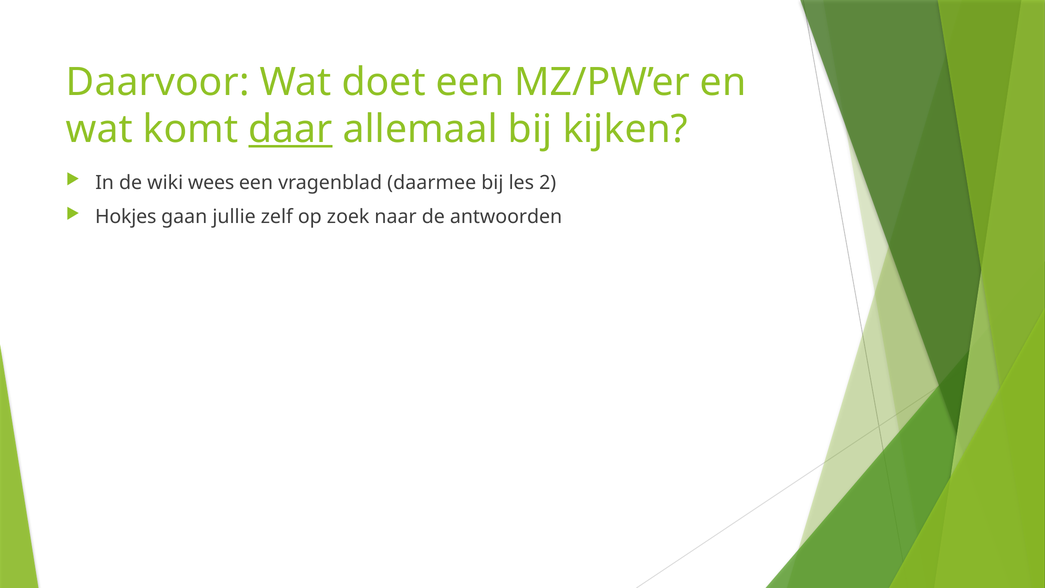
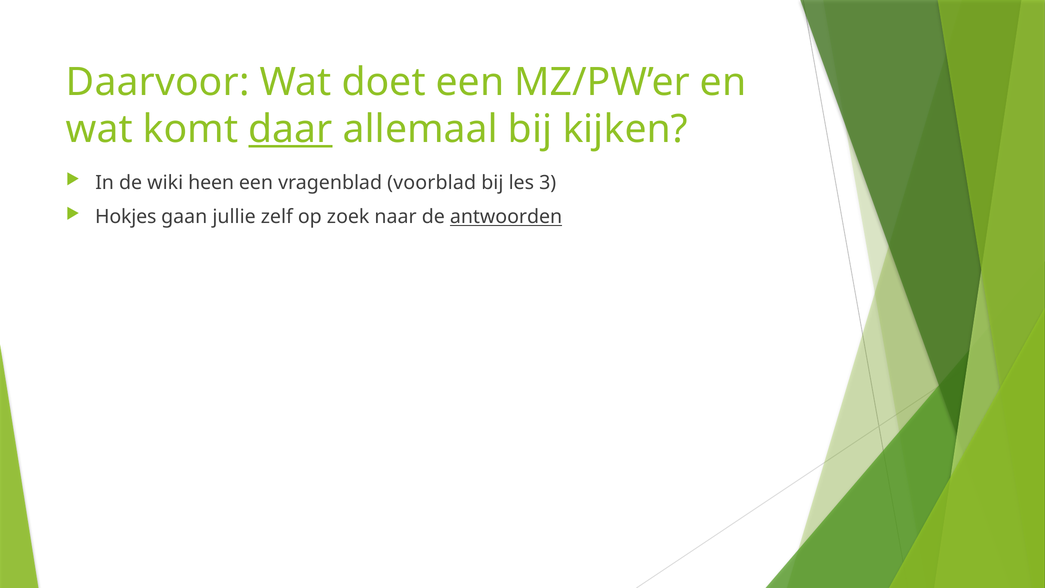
wees: wees -> heen (211, 182)
daarmee: daarmee -> voorblad (432, 182)
2: 2 -> 3 (548, 182)
antwoorden underline: none -> present (506, 217)
